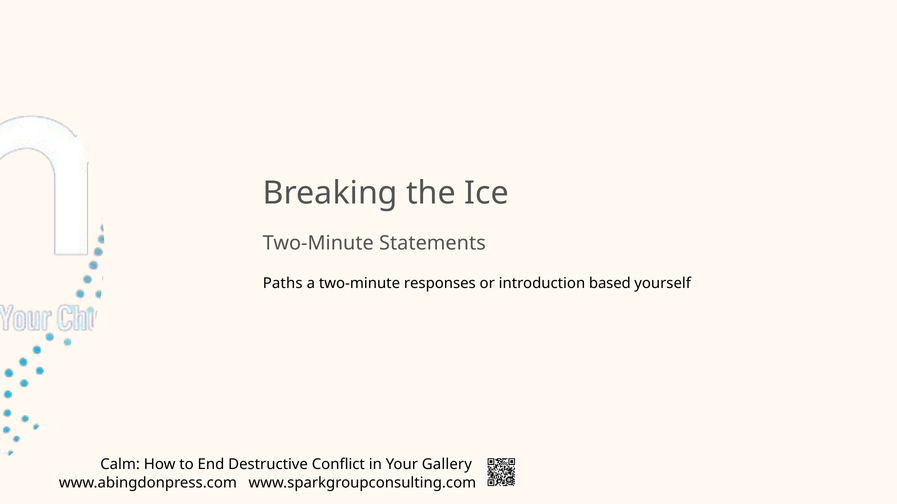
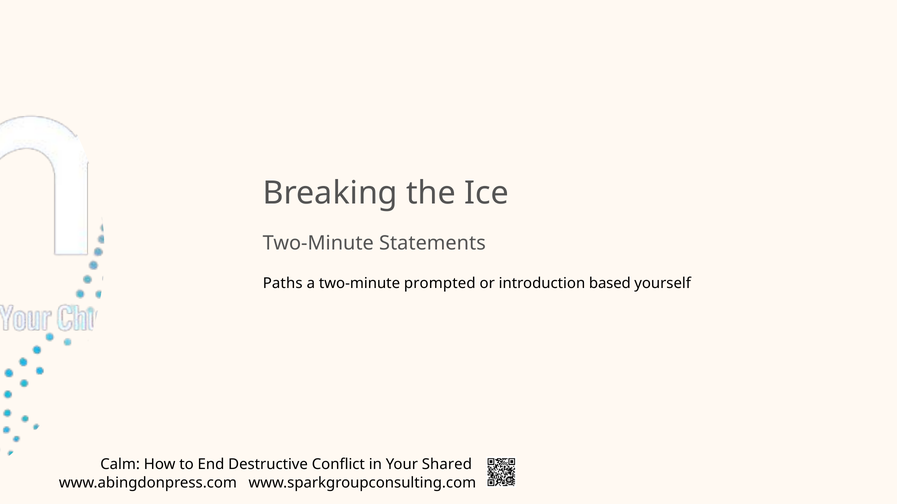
responses: responses -> prompted (440, 283)
Gallery: Gallery -> Shared (447, 465)
